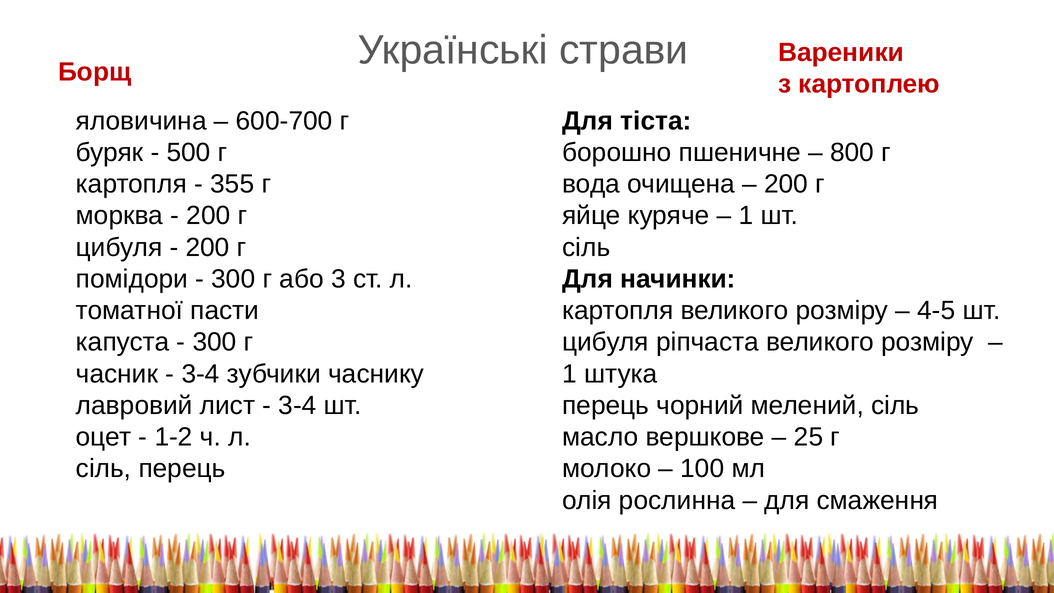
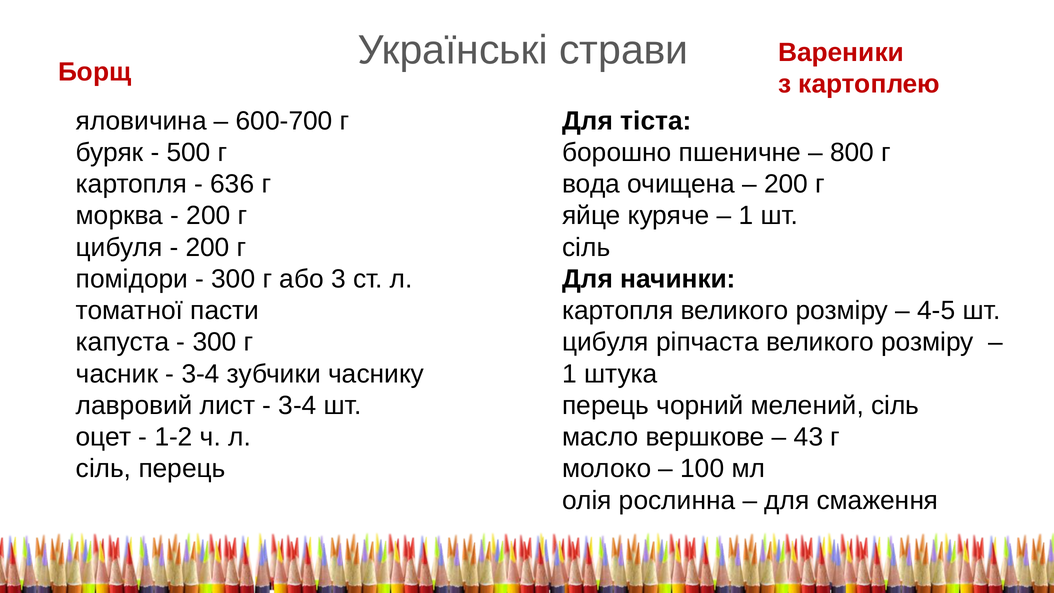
355: 355 -> 636 (232, 184)
25: 25 -> 43 (808, 437)
